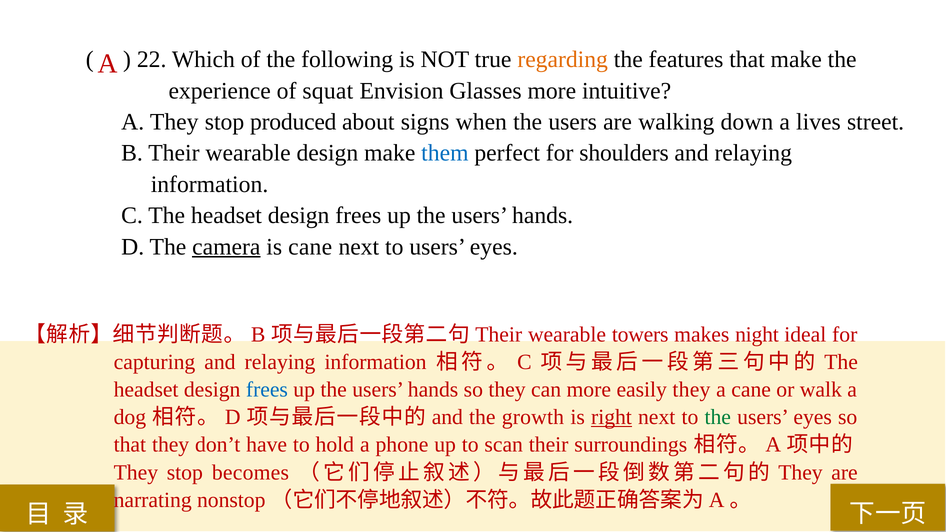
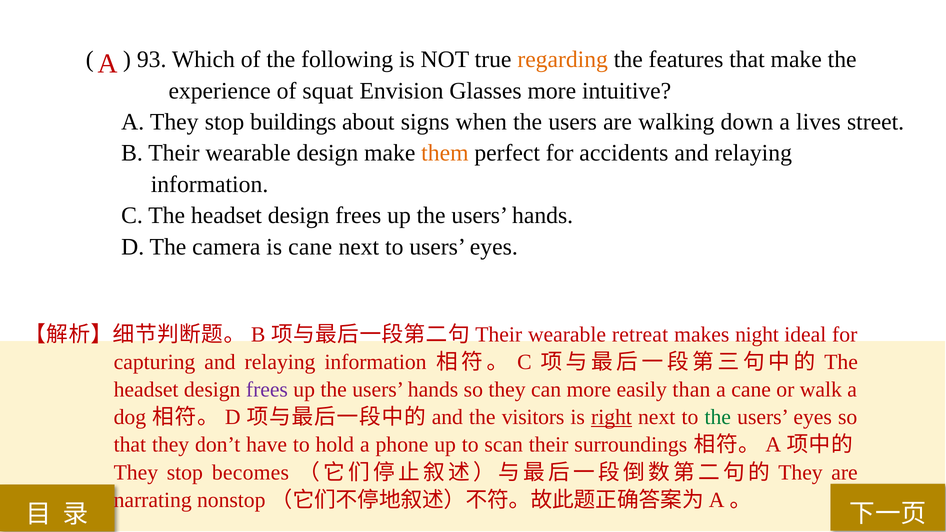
22: 22 -> 93 (152, 60)
produced: produced -> buildings (293, 122)
them colour: blue -> orange (445, 153)
shoulders: shoulders -> accidents (624, 153)
camera underline: present -> none (226, 247)
towers: towers -> retreat (640, 334)
frees colour: blue -> purple (267, 390)
easily they: they -> than (691, 390)
growth: growth -> visitors (533, 417)
